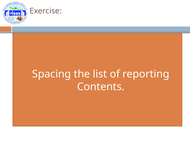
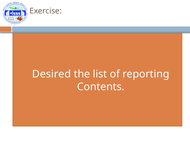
Spacing: Spacing -> Desired (52, 74)
